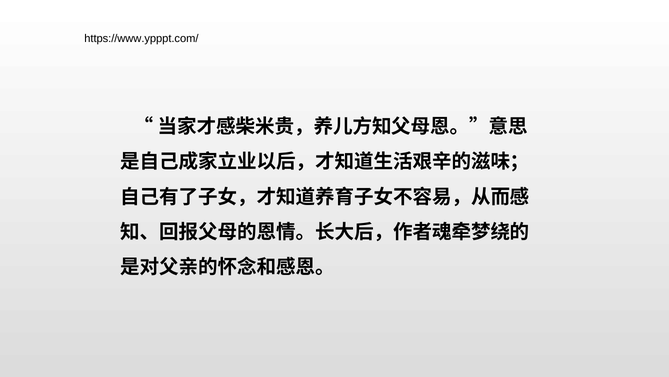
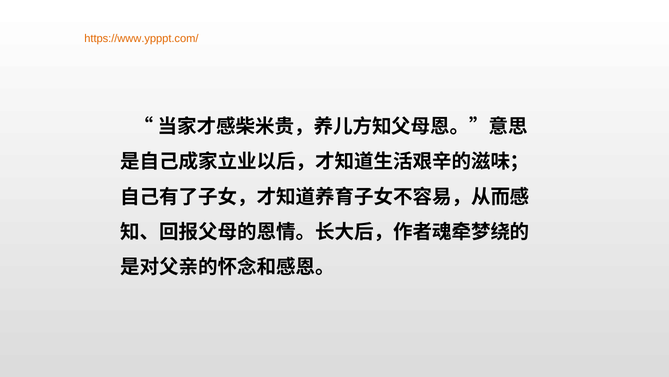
https://www.ypppt.com/ colour: black -> orange (141, 39)
